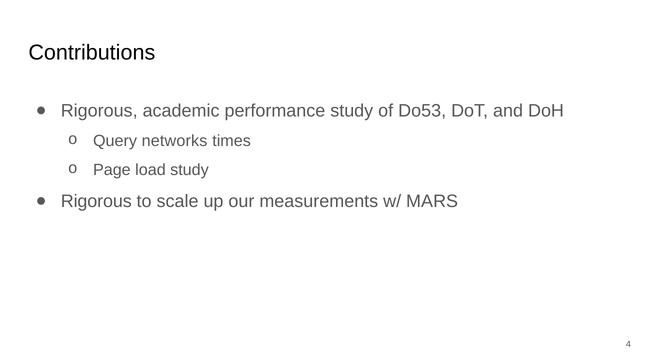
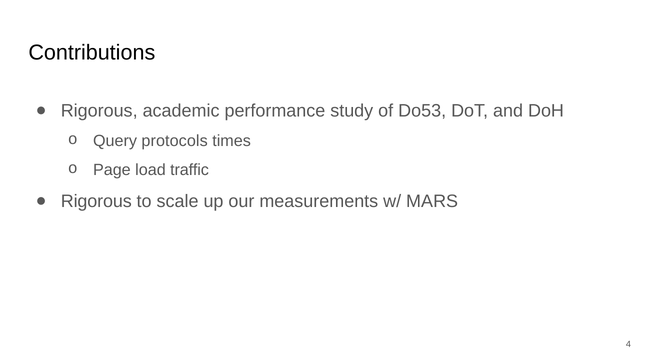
networks: networks -> protocols (175, 141)
load study: study -> traffic (190, 170)
